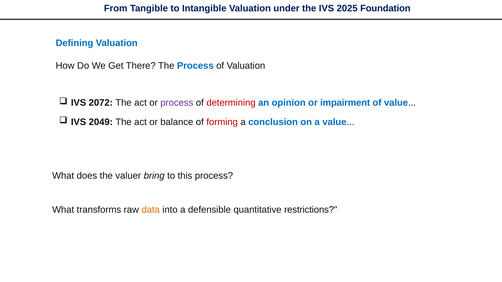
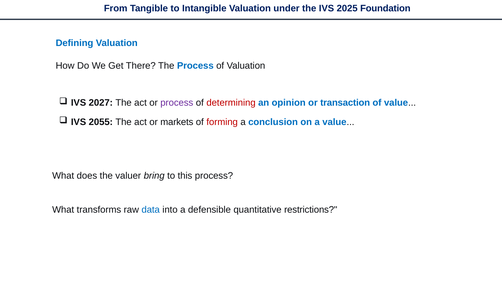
2072: 2072 -> 2027 (101, 103)
impairment: impairment -> transaction (345, 103)
2049: 2049 -> 2055 (101, 122)
balance: balance -> markets (177, 122)
data colour: orange -> blue (151, 210)
